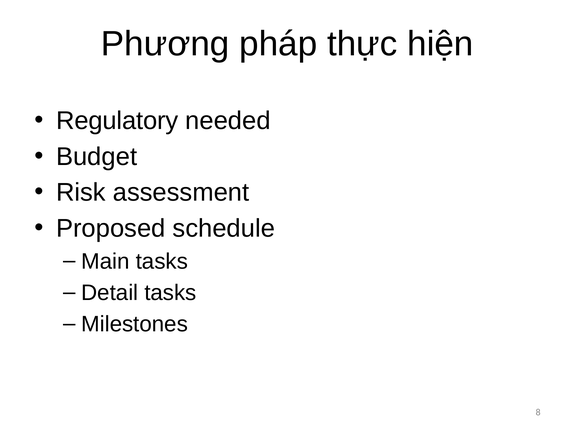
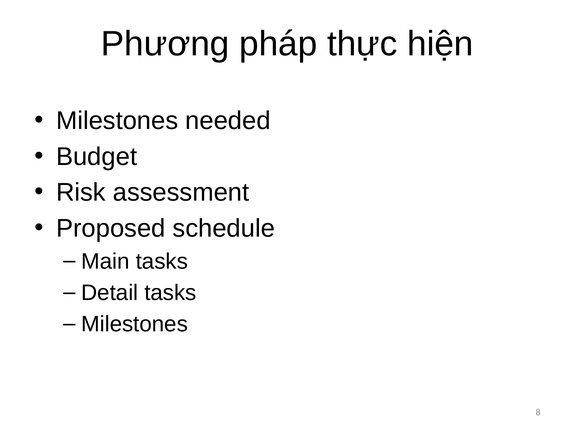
Regulatory: Regulatory -> Milestones (117, 121)
